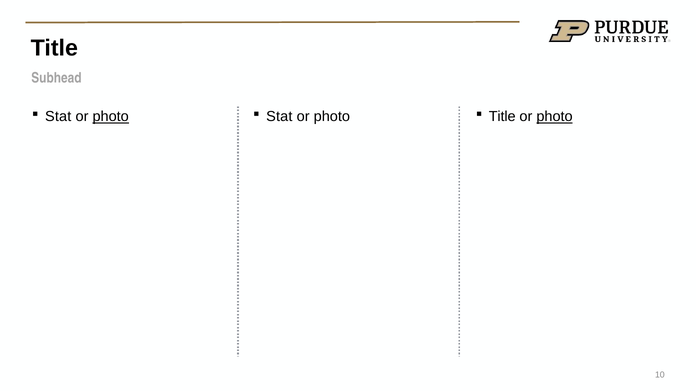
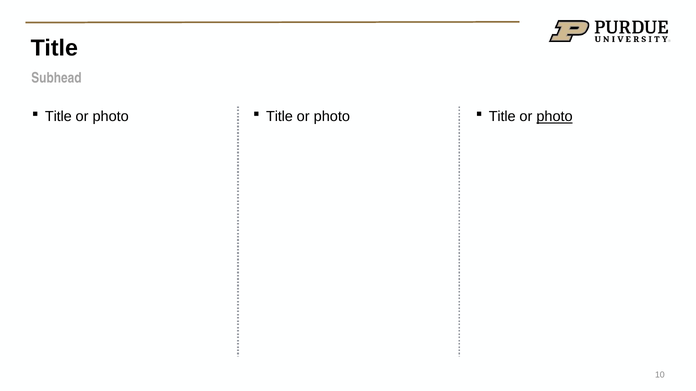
Stat: Stat -> Title (58, 117)
photo underline: present -> none (111, 117)
Stat: Stat -> Title (279, 117)
